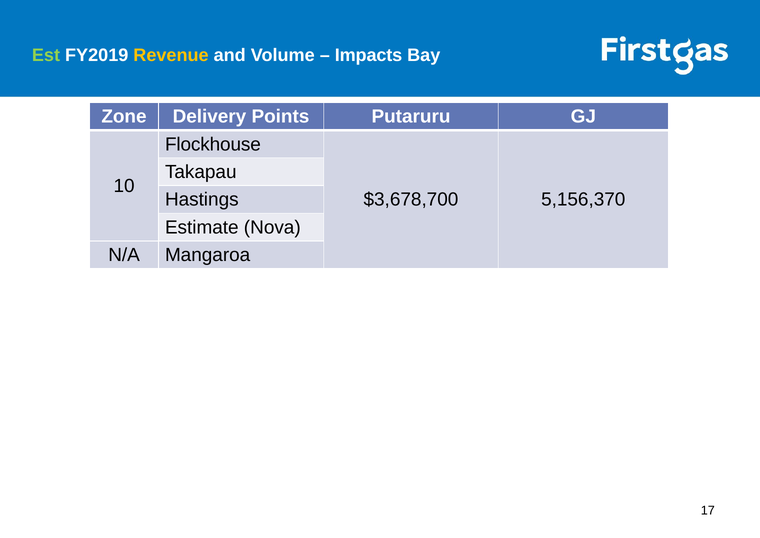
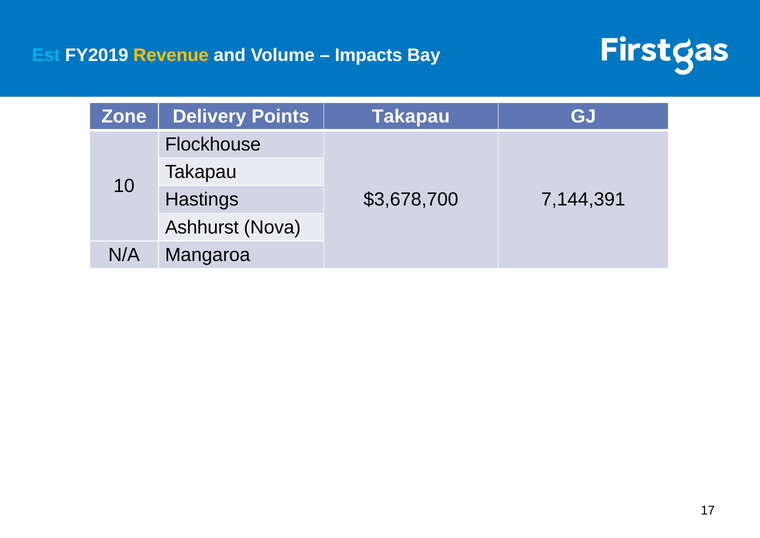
Est colour: light green -> light blue (46, 55)
Points Putaruru: Putaruru -> Takapau (411, 116)
5,156,370: 5,156,370 -> 7,144,391 (583, 199)
Estimate: Estimate -> Ashhurst (202, 227)
